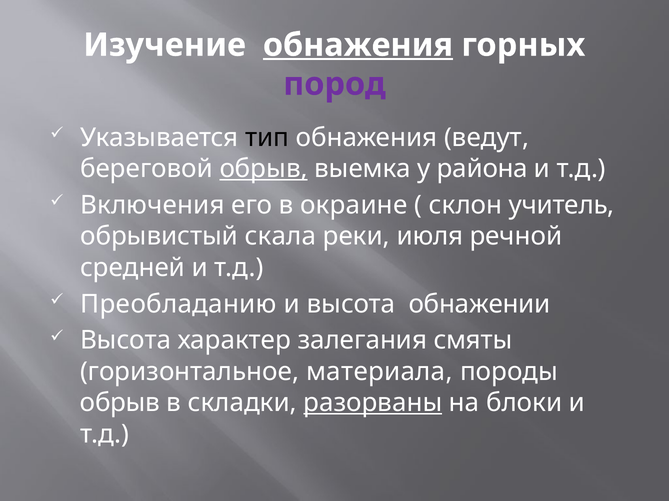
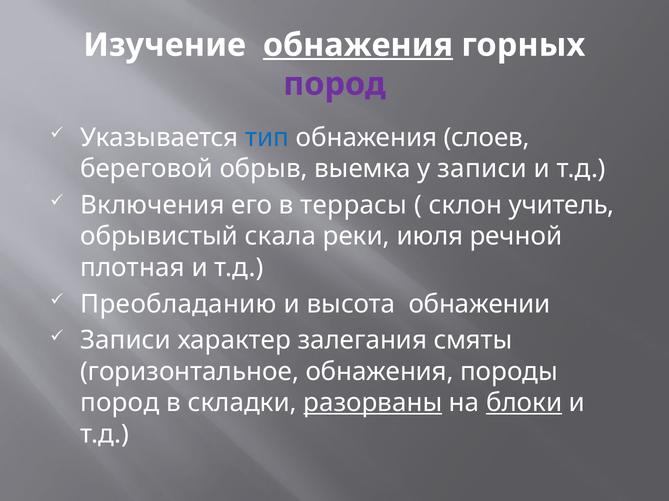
тип colour: black -> blue (267, 138)
ведут: ведут -> слоев (487, 138)
обрыв underline: present -> none (264, 169)
у района: района -> записи (482, 169)
окраине: окраине -> террасы (354, 205)
средней: средней -> плотная (132, 268)
Высота: Высота -> Записи (126, 341)
горизонтальное материала: материала -> обнажения (380, 372)
обрыв: обрыв -> пород (120, 403)
блоки underline: none -> present (524, 403)
